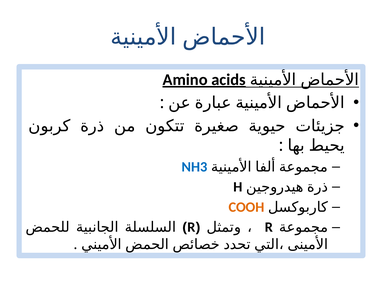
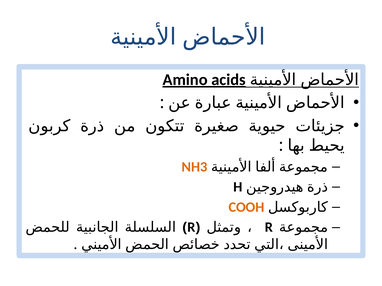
NH3 colour: blue -> orange (195, 167)
